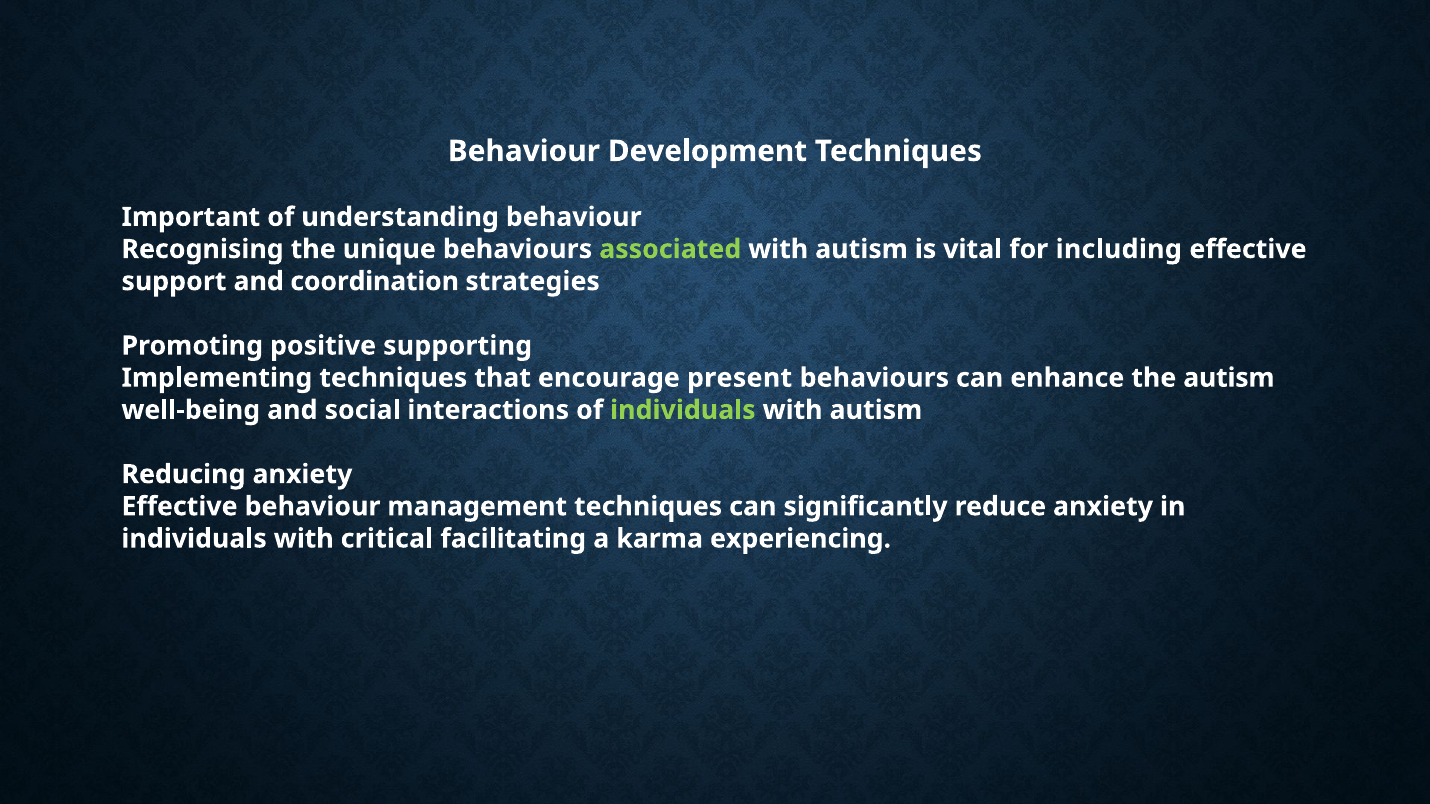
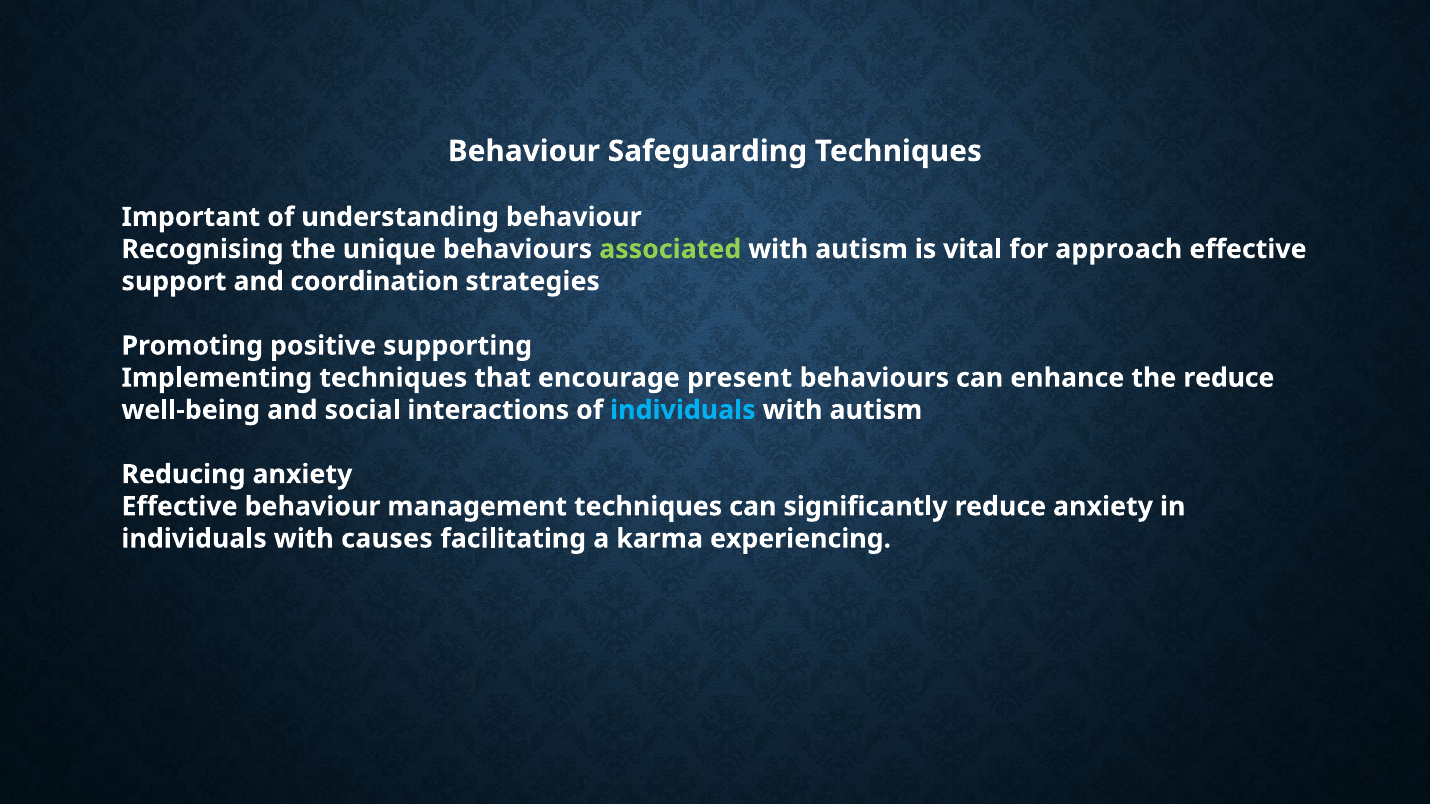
Development: Development -> Safeguarding (707, 151)
including: including -> approach (1119, 249)
the autism: autism -> reduce (1229, 378)
individuals colour: light green -> light blue (683, 410)
critical: critical -> causes (387, 539)
